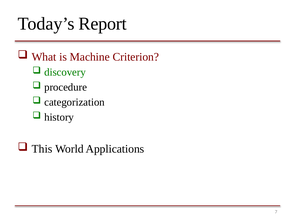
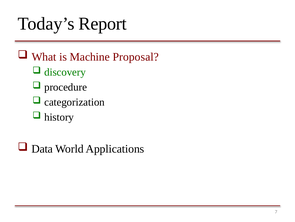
Criterion: Criterion -> Proposal (136, 57)
This: This -> Data (42, 148)
